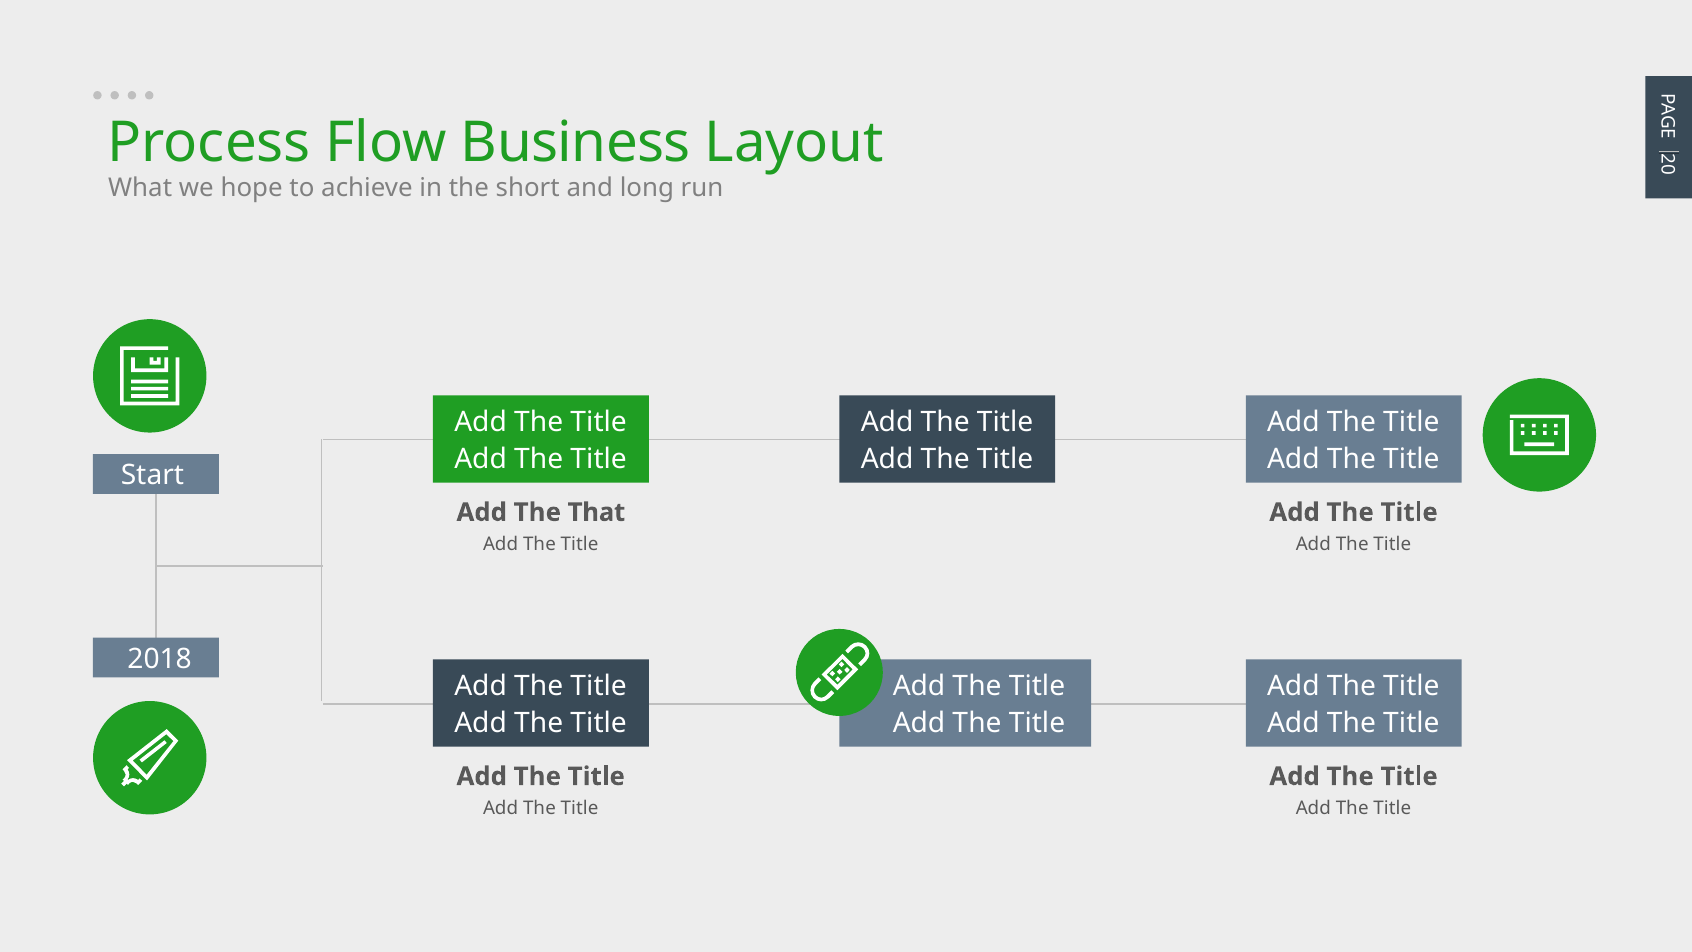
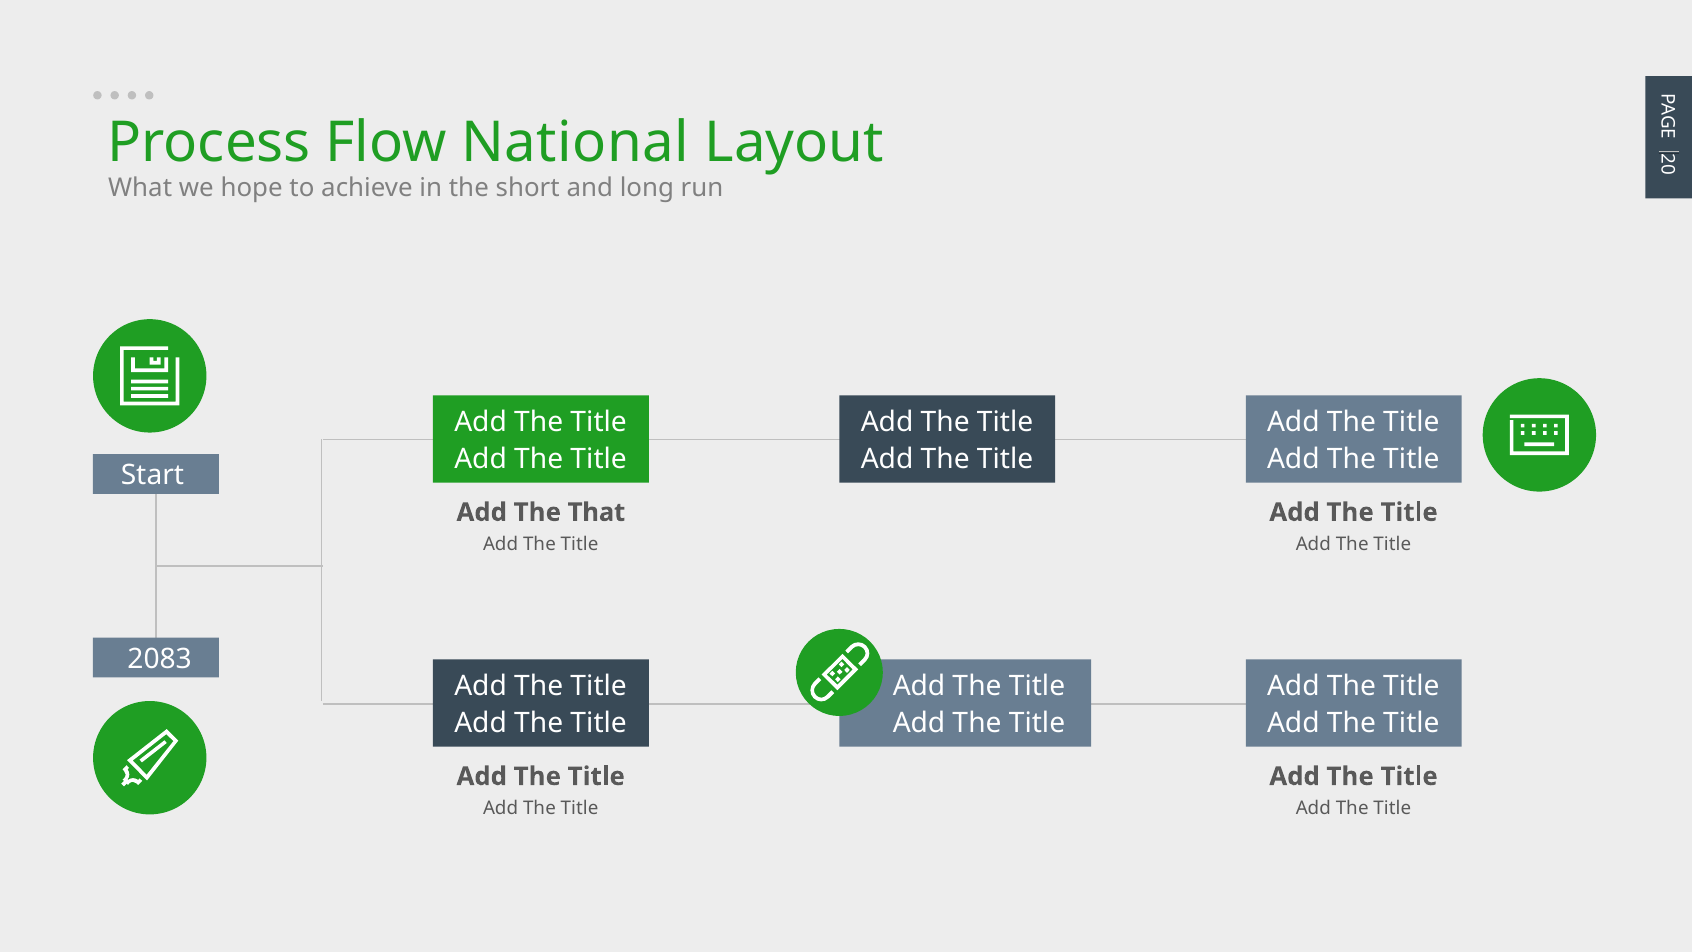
Business: Business -> National (575, 143)
2018: 2018 -> 2083 (160, 659)
